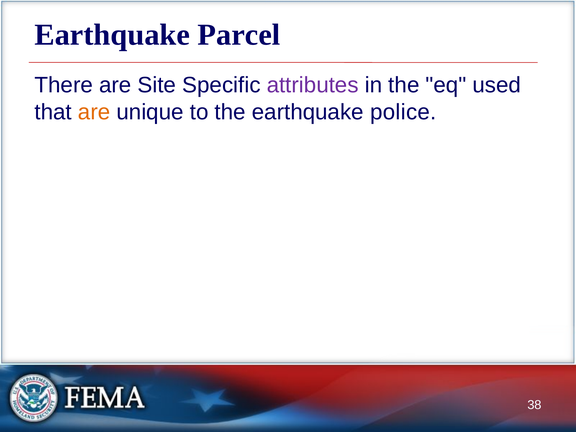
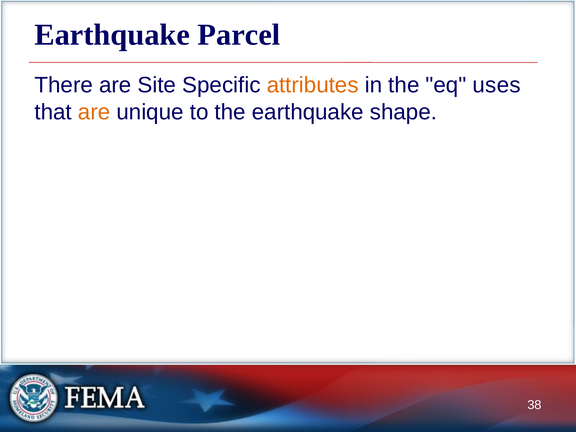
attributes colour: purple -> orange (313, 85)
used: used -> uses (497, 85)
police: police -> shape (403, 112)
